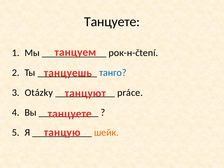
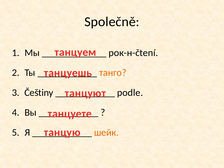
Танцуете: Танцуете -> Společně (112, 22)
танго colour: blue -> orange (113, 73)
Otázky: Otázky -> Češtiny (39, 93)
práce: práce -> podle (130, 93)
